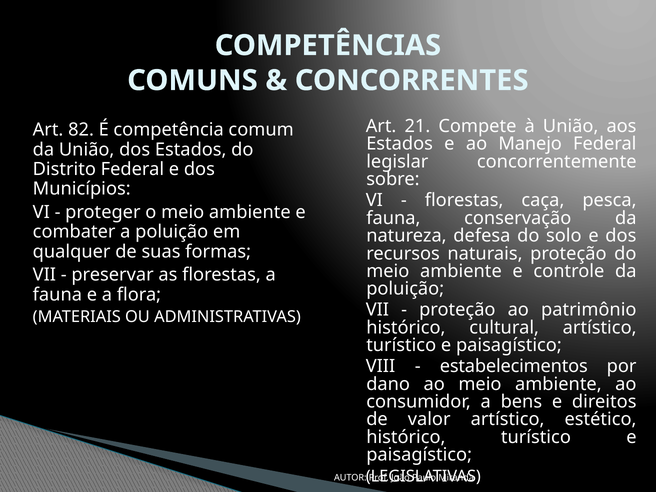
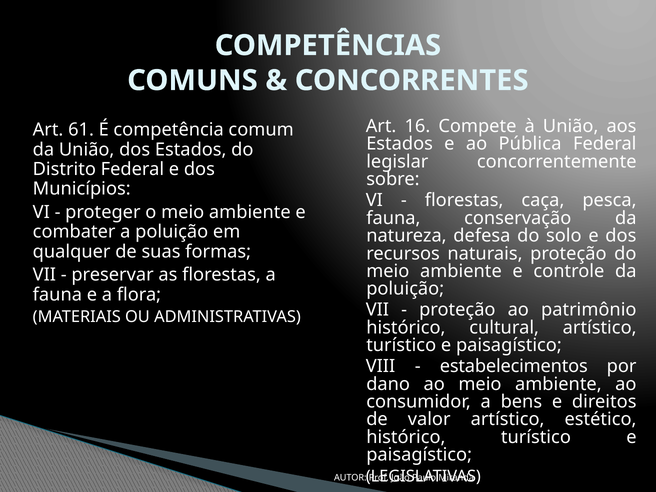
21: 21 -> 16 (417, 126)
82: 82 -> 61 (81, 130)
Manejo: Manejo -> Pública (530, 144)
